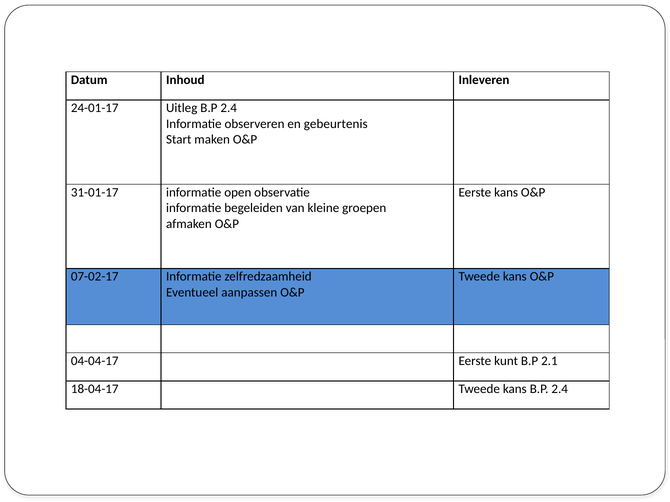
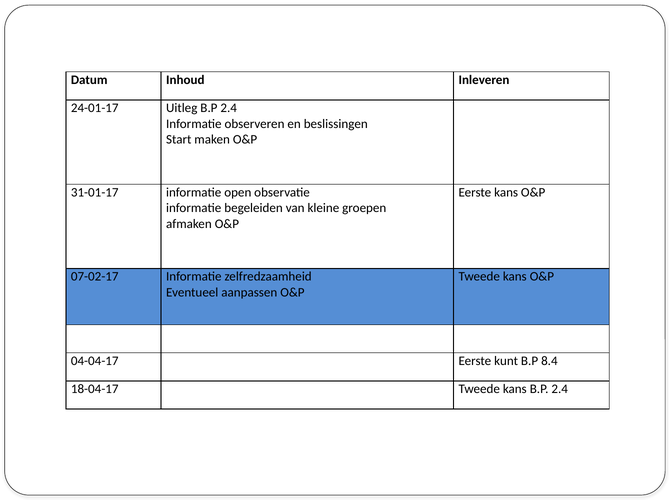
gebeurtenis: gebeurtenis -> beslissingen (336, 124)
2.1: 2.1 -> 8.4 (549, 361)
